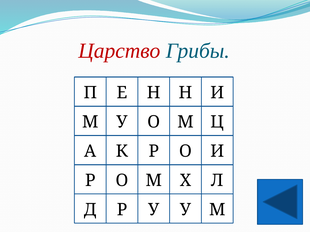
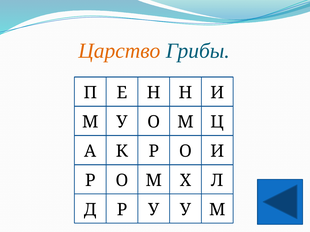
Царство colour: red -> orange (119, 51)
